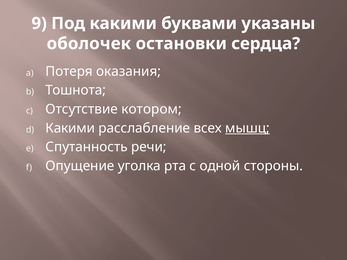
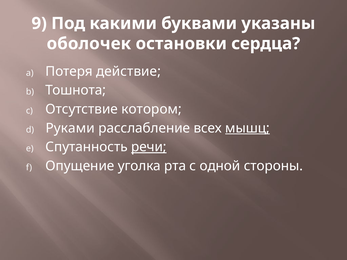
оказания: оказания -> действие (128, 71)
Какими: Какими -> Руками (70, 128)
речи underline: none -> present (149, 147)
